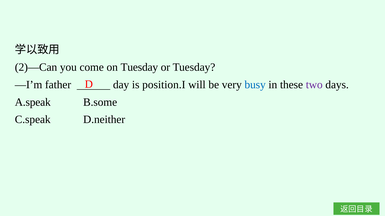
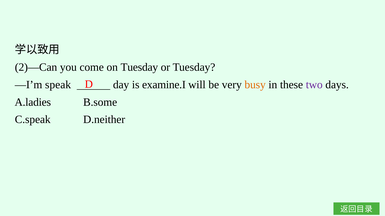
father: father -> speak (58, 85)
position.I: position.I -> examine.I (164, 85)
busy colour: blue -> orange (255, 85)
A.speak: A.speak -> A.ladies (33, 102)
